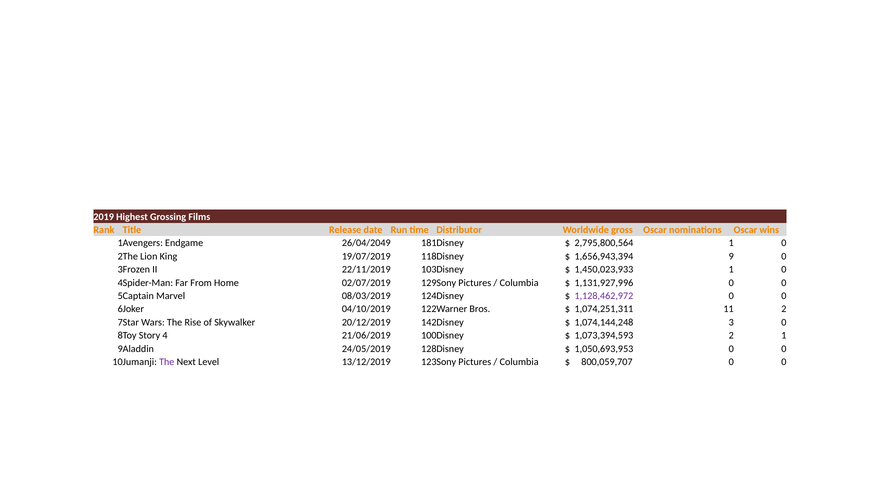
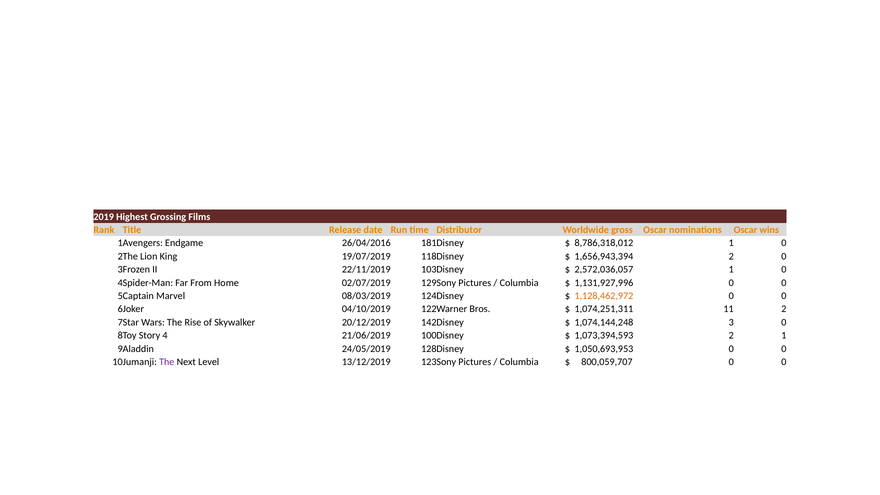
26/04/2049: 26/04/2049 -> 26/04/2016 (366, 243)
2,795,800,564: 2,795,800,564 -> 8,786,318,012 (604, 243)
1,656,943,394 9: 9 -> 2 (731, 256)
1,450,023,933: 1,450,023,933 -> 2,572,036,057 (604, 270)
1,128,462,972 colour: purple -> orange (604, 296)
